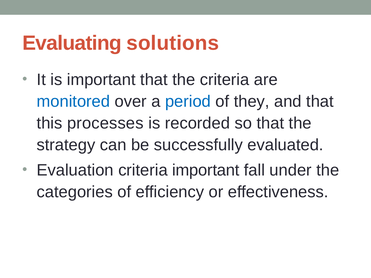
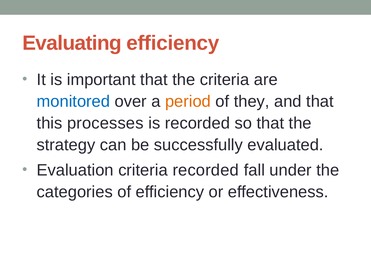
Evaluating solutions: solutions -> efficiency (173, 43)
period colour: blue -> orange (188, 102)
criteria important: important -> recorded (206, 170)
